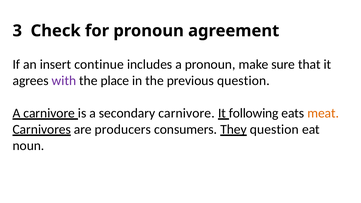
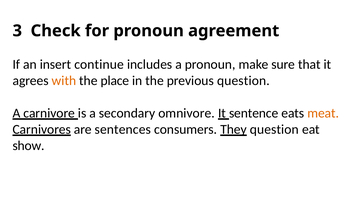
with colour: purple -> orange (64, 81)
secondary carnivore: carnivore -> omnivore (187, 113)
following: following -> sentence (254, 113)
producers: producers -> sentences (123, 129)
noun: noun -> show (29, 146)
